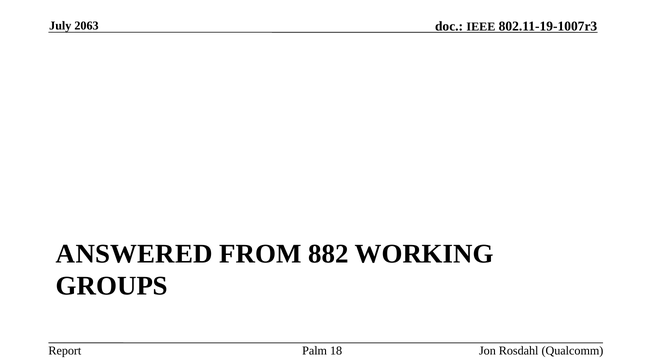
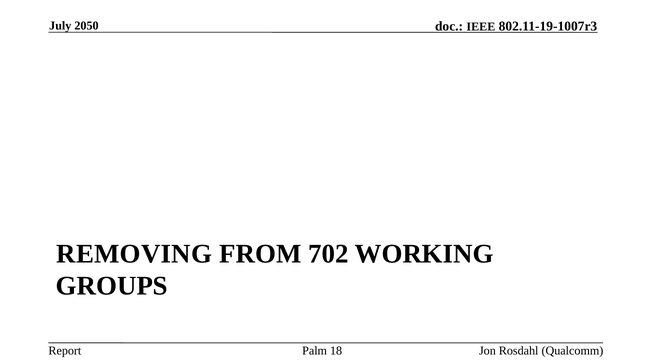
2063: 2063 -> 2050 (87, 26)
ANSWERED: ANSWERED -> REMOVING (134, 254)
882: 882 -> 702 (328, 254)
